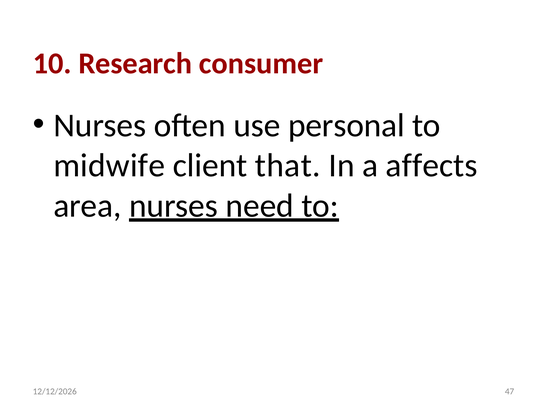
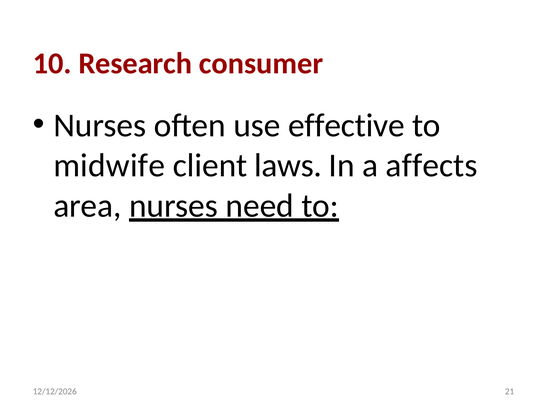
personal: personal -> effective (346, 125)
that: that -> laws (288, 166)
47: 47 -> 21 (510, 392)
